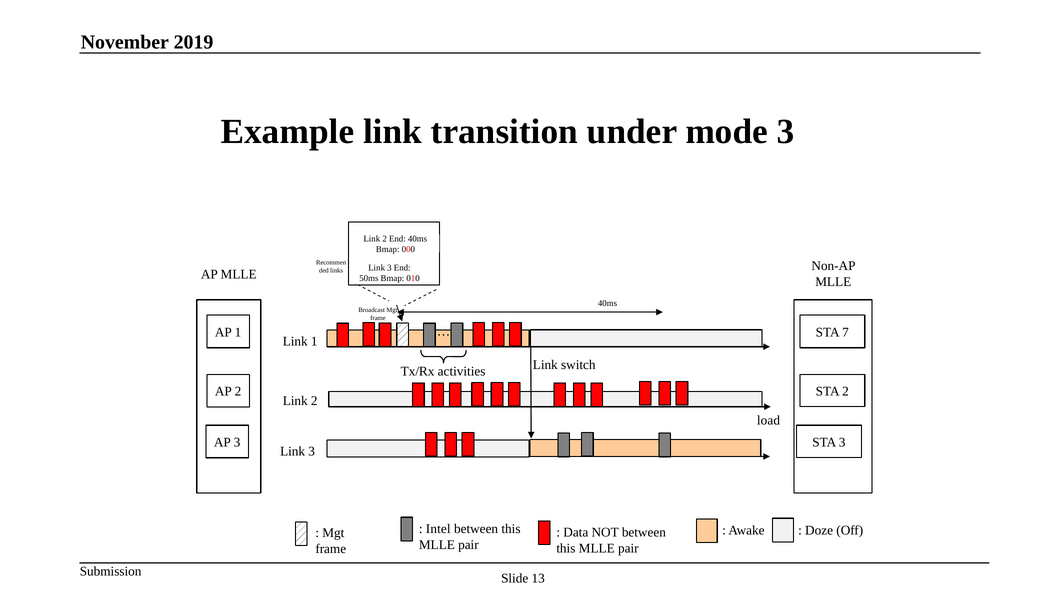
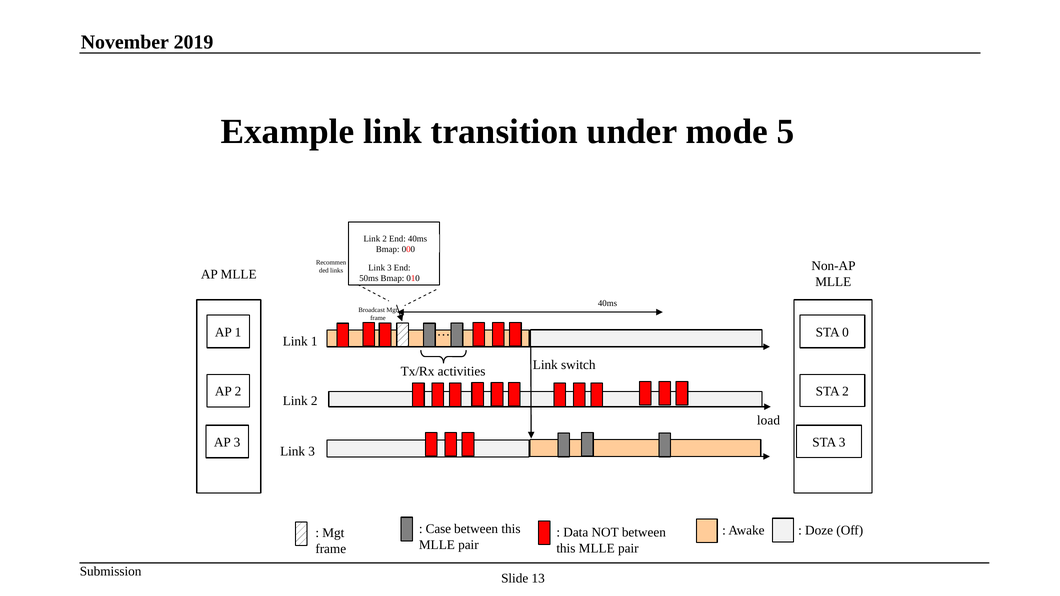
mode 3: 3 -> 5 (786, 132)
7: 7 -> 0 (846, 333)
Intel: Intel -> Case (438, 529)
